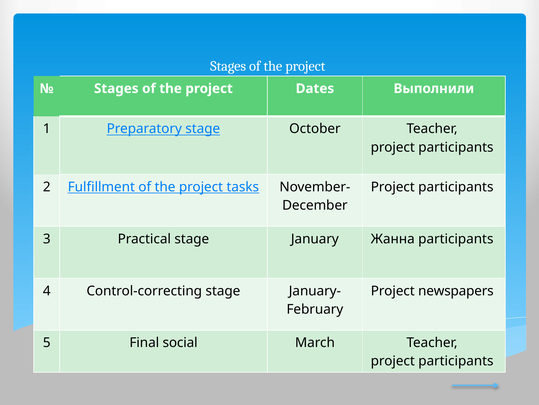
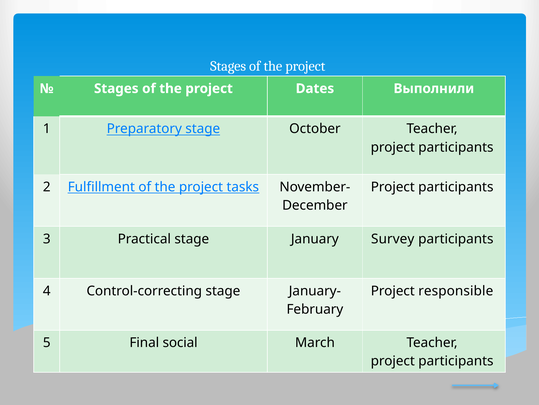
Жанна: Жанна -> Survey (393, 239)
newspapers: newspapers -> responsible (456, 290)
